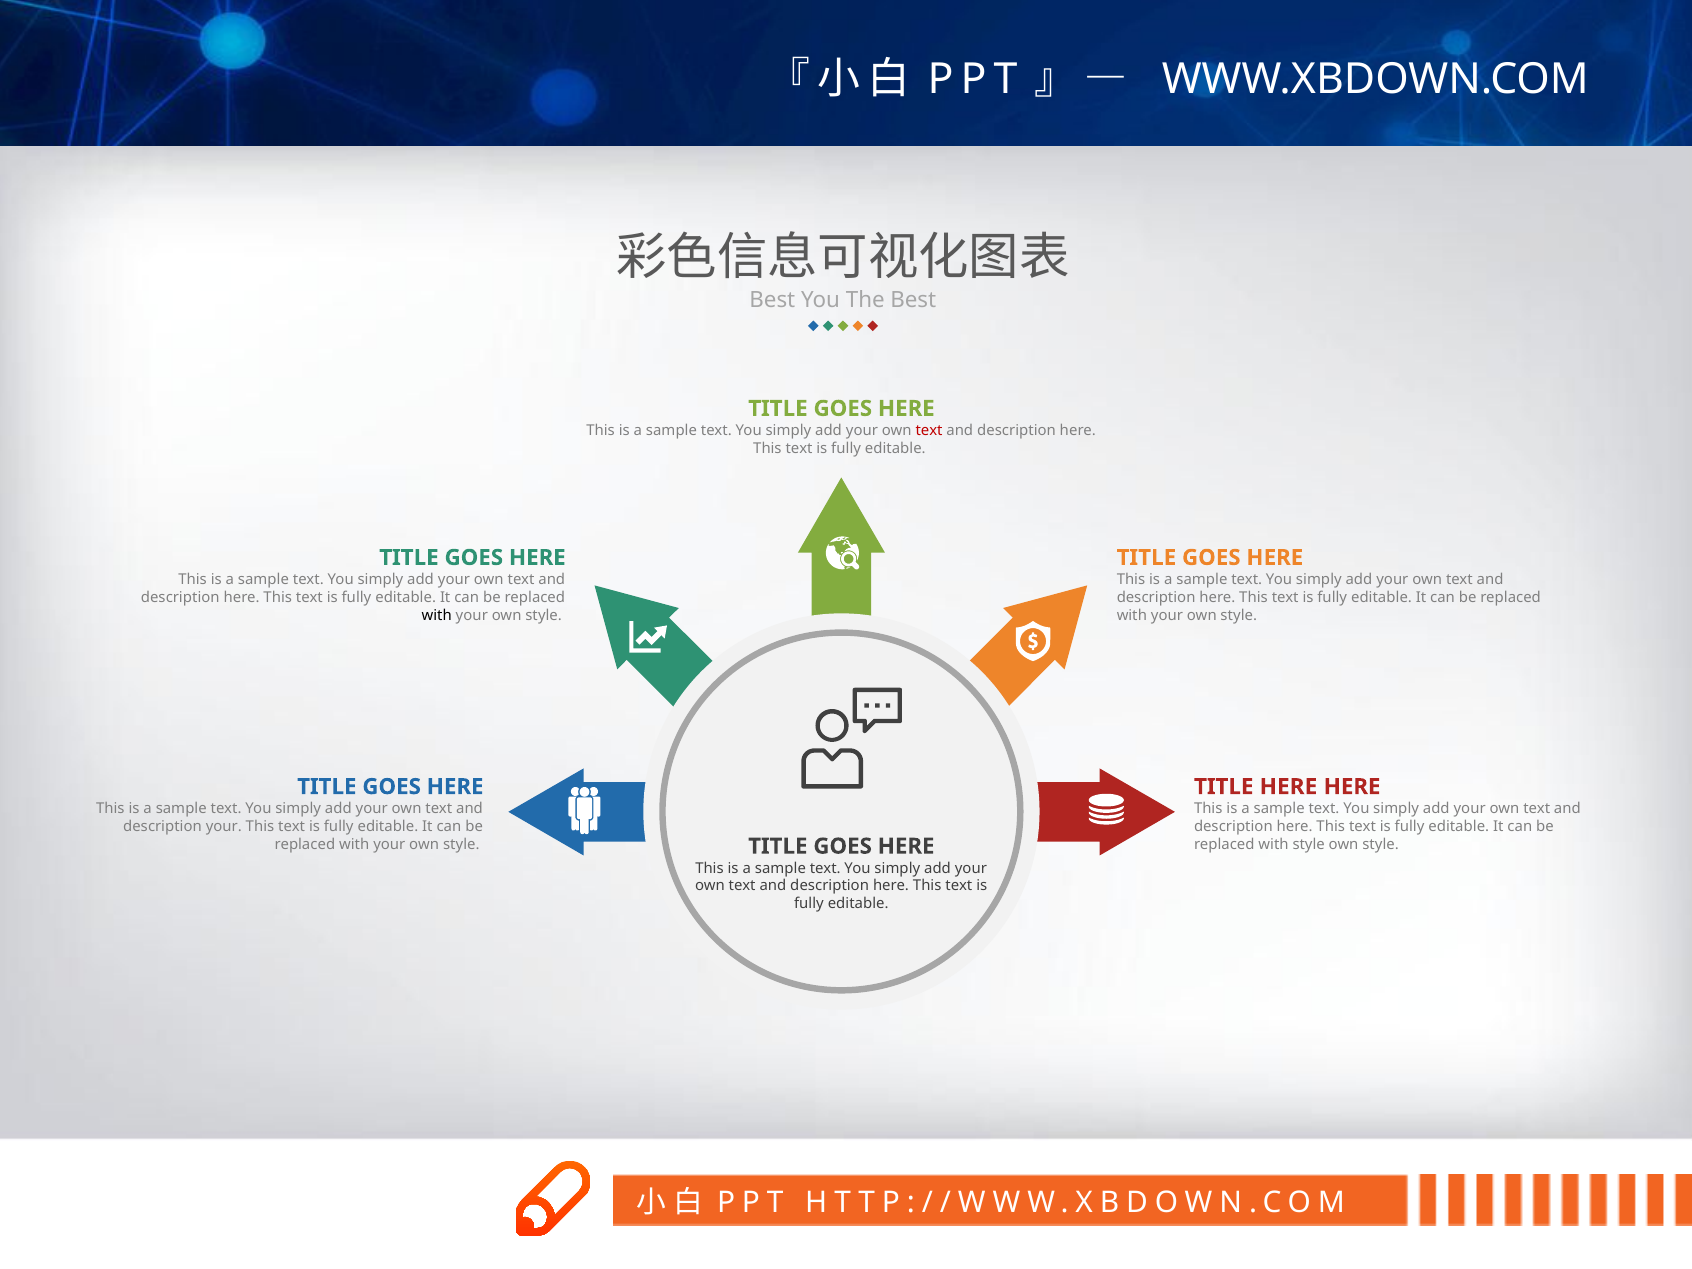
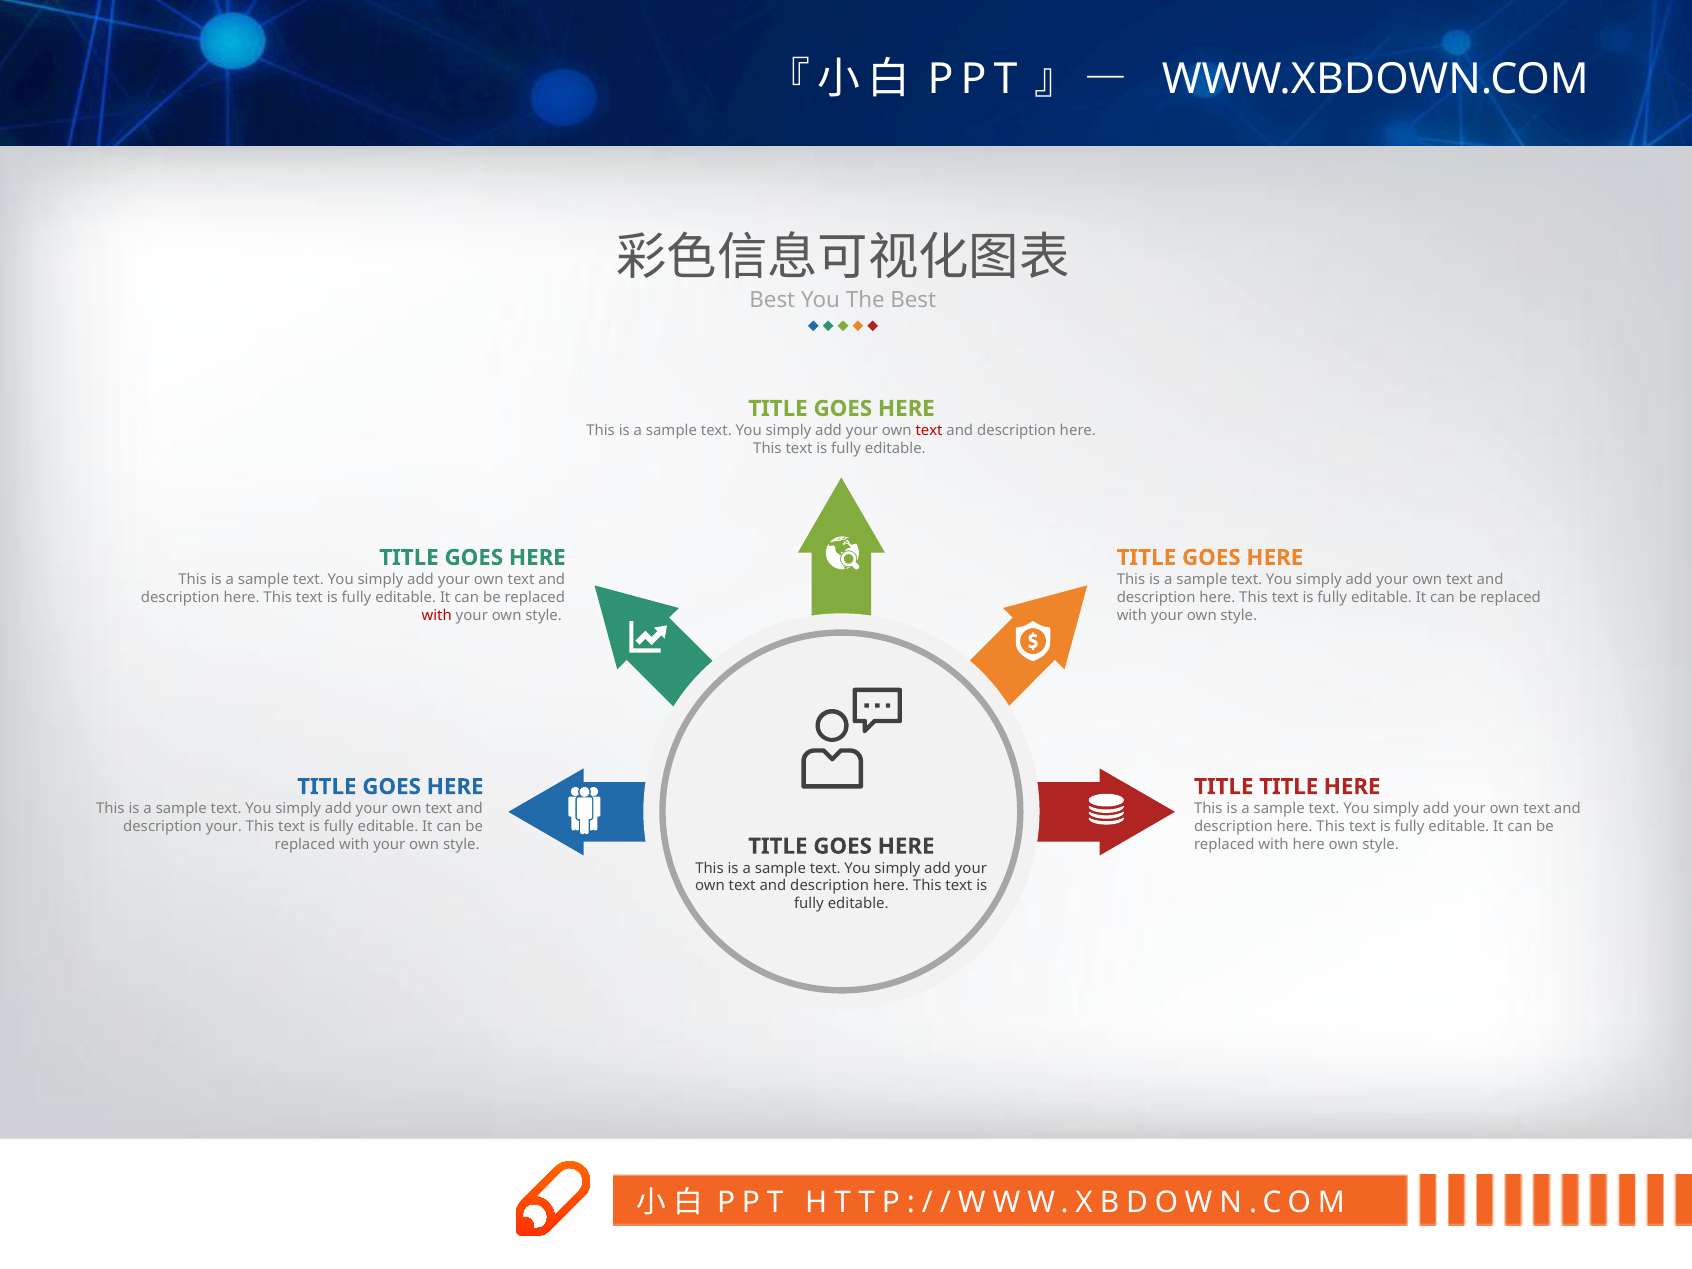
with colour: black -> red (437, 615)
TITLE HERE: HERE -> TITLE (1289, 787)
with style: style -> here (1309, 844)
